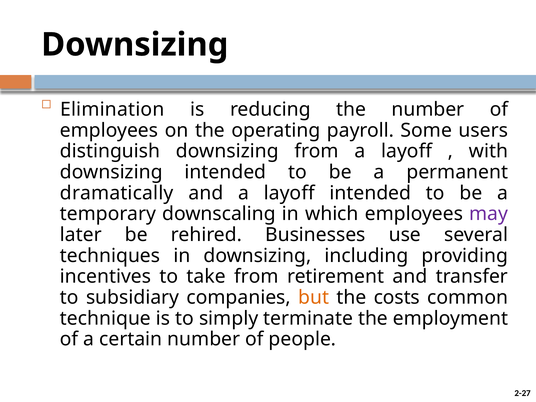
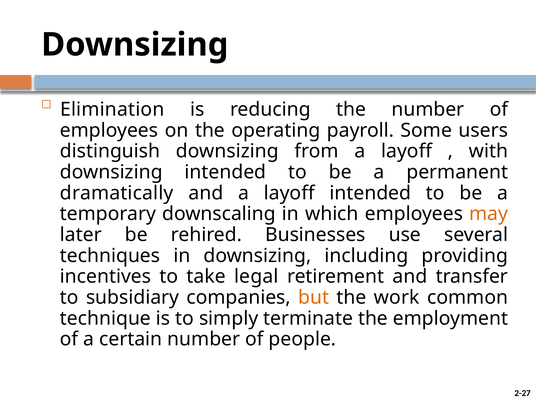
may colour: purple -> orange (489, 214)
take from: from -> legal (256, 277)
costs: costs -> work (397, 297)
